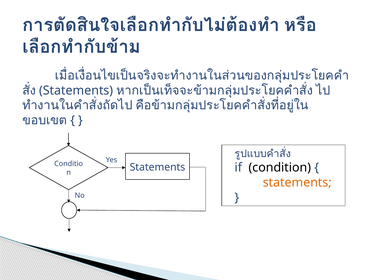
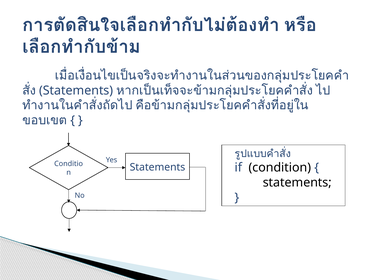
statements colour: orange -> black (297, 182)
